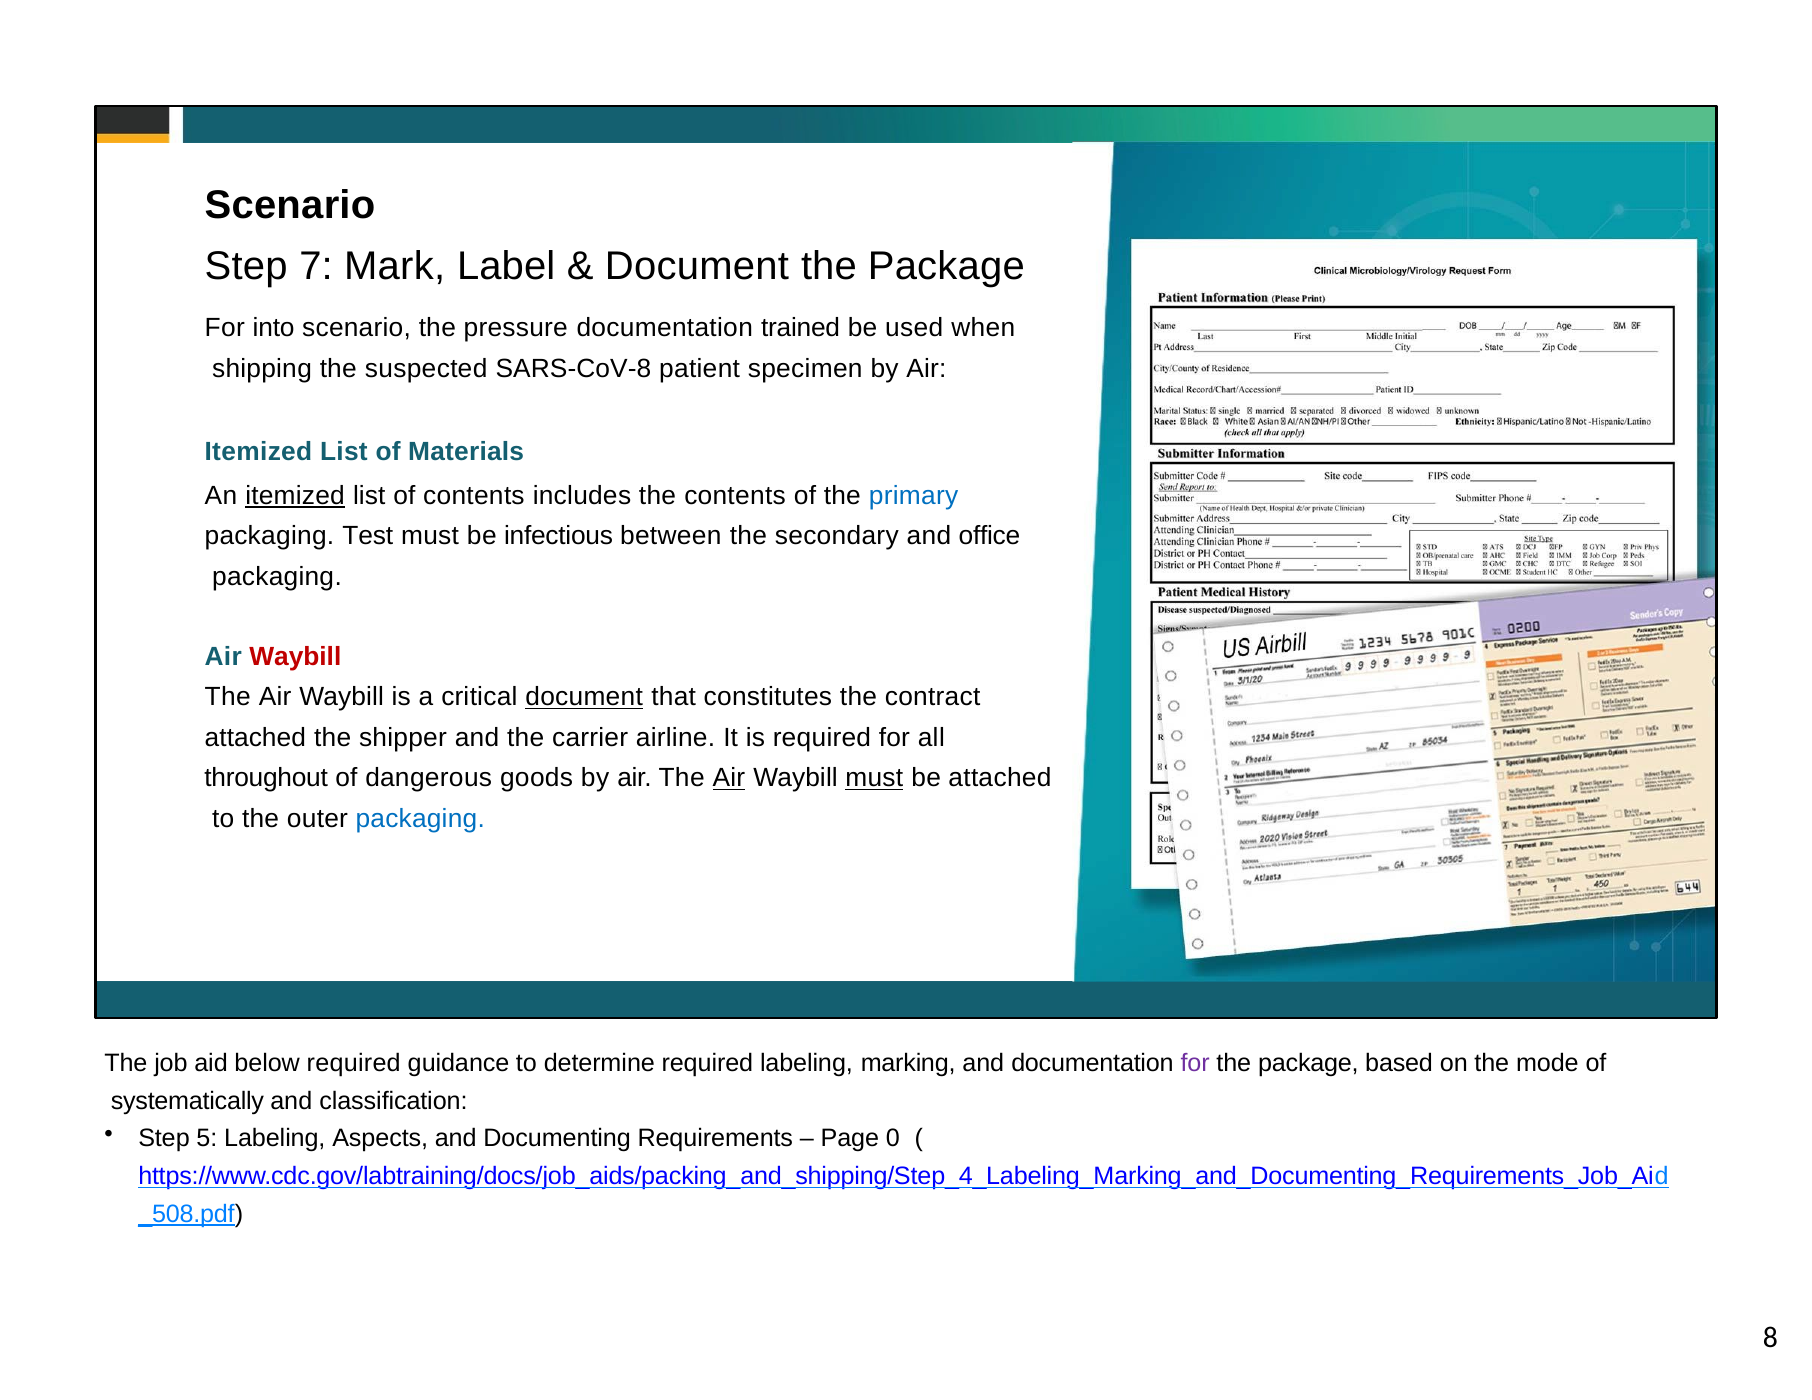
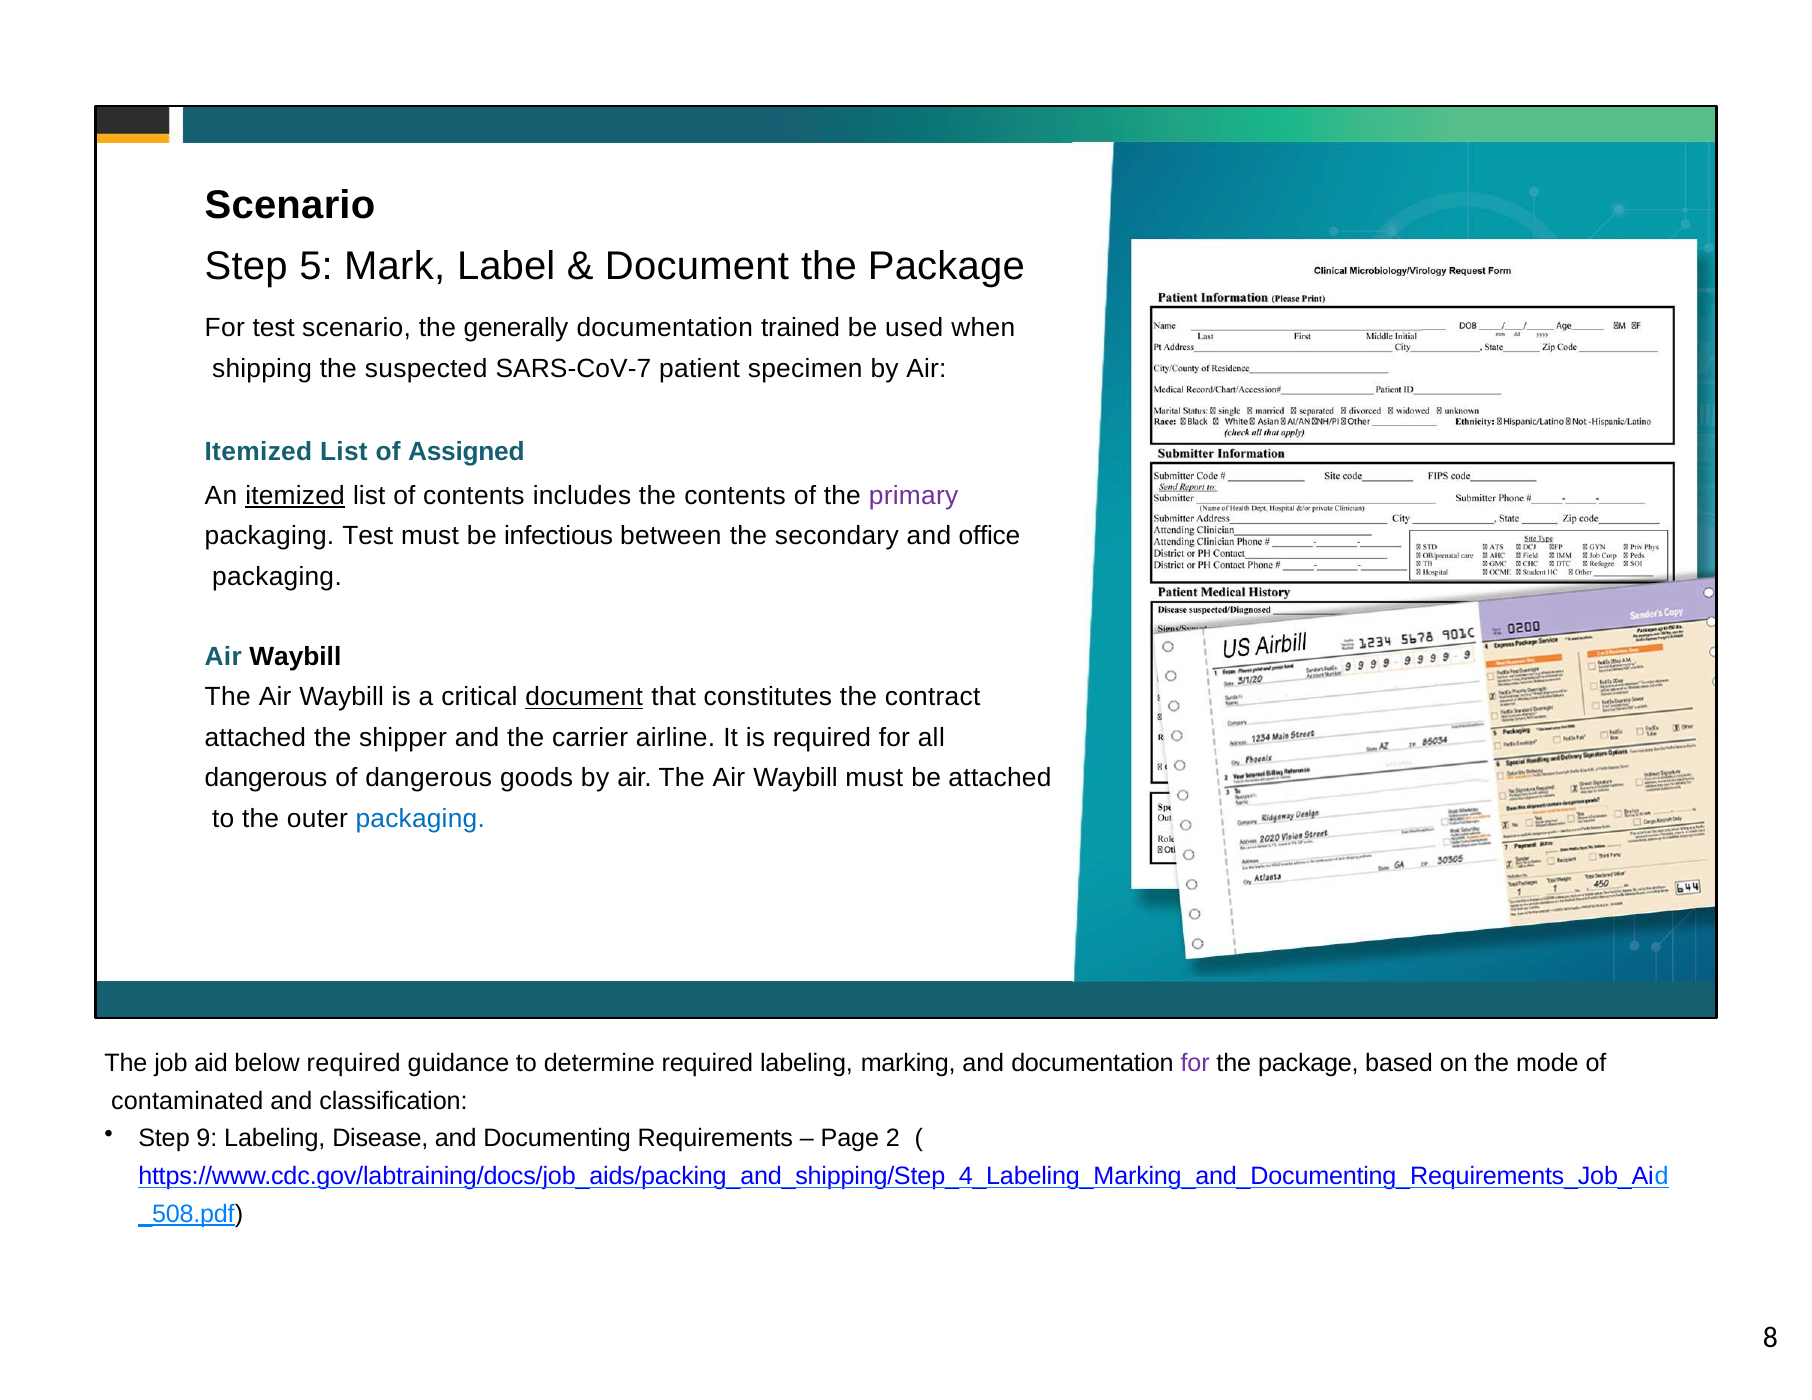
7: 7 -> 5 (316, 266)
For into: into -> test (274, 328)
pressure: pressure -> generally (516, 328)
SARS-CoV-8: SARS-CoV-8 -> SARS-CoV-7 (573, 369)
Materials: Materials -> Assigned (466, 452)
primary colour: blue -> purple (914, 495)
Waybill colour: red -> black (295, 657)
throughout: throughout -> dangerous (266, 778)
Air underline: present -> none (729, 778)
must underline: present -> none (874, 778)
systematically: systematically -> contaminated (187, 1101)
5: 5 -> 9 (207, 1139)
Aspects: Aspects -> Disease (380, 1139)
0: 0 -> 2 (893, 1139)
